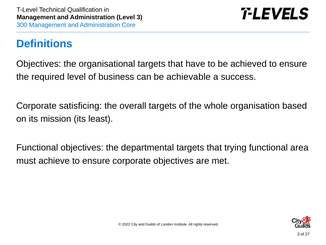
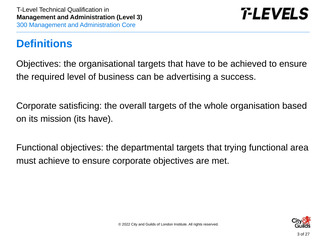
achievable: achievable -> advertising (189, 77)
its least: least -> have (101, 119)
